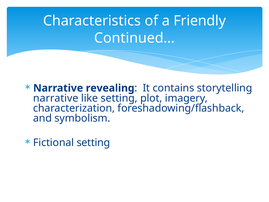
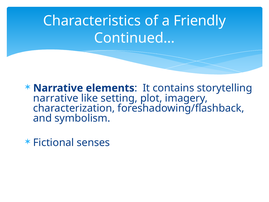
revealing: revealing -> elements (110, 88)
Fictional setting: setting -> senses (93, 142)
